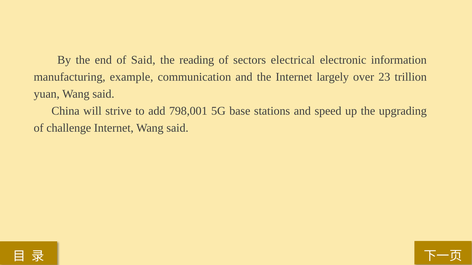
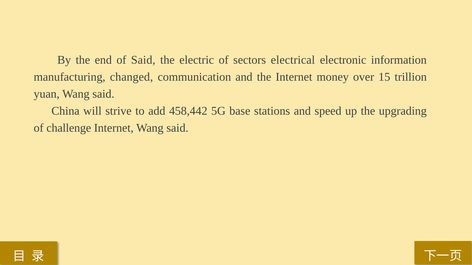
reading: reading -> electric (197, 60)
example: example -> changed (132, 77)
largely: largely -> money (333, 77)
23: 23 -> 15 (384, 77)
798,001: 798,001 -> 458,442 (188, 111)
